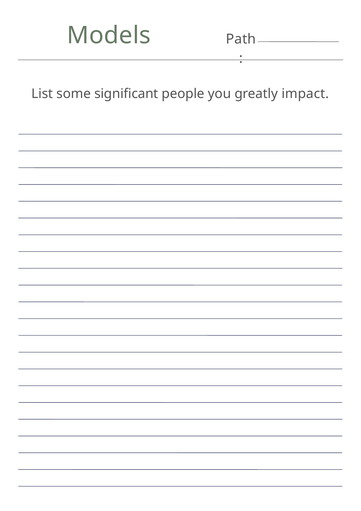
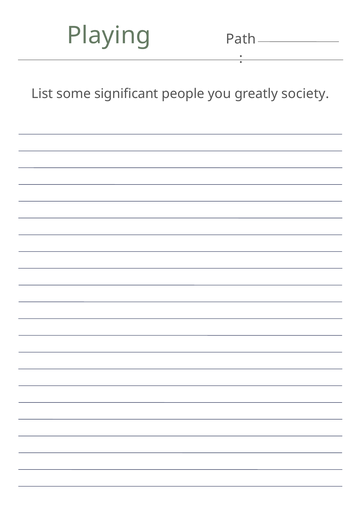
Models: Models -> Playing (109, 35)
impact: impact -> society (305, 94)
